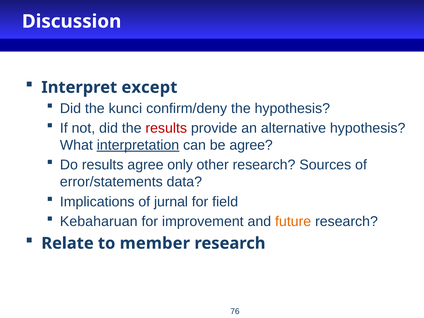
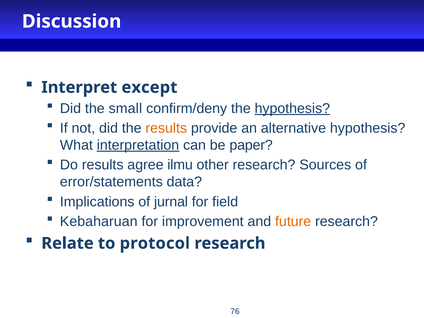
kunci: kunci -> small (125, 108)
hypothesis underline: none -> present (292, 108)
results colour: red -> orange (166, 128)
be agree: agree -> paper (251, 145)
only: only -> ilmu (180, 165)
member: member -> protocol (155, 243)
